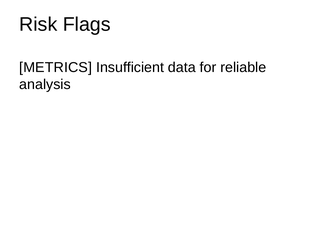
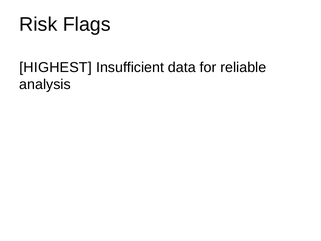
METRICS: METRICS -> HIGHEST (56, 67)
